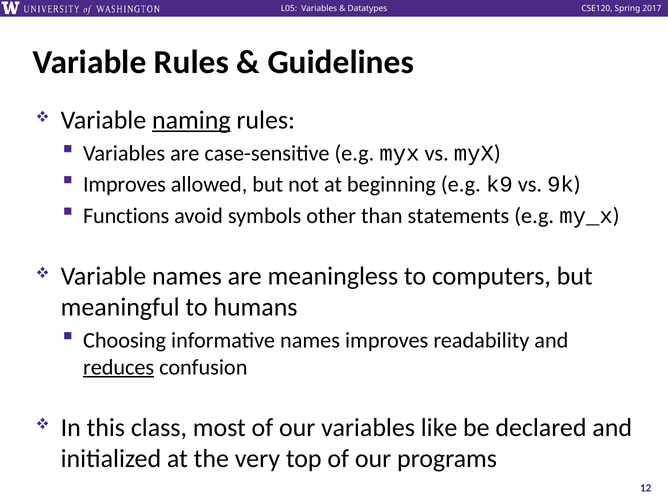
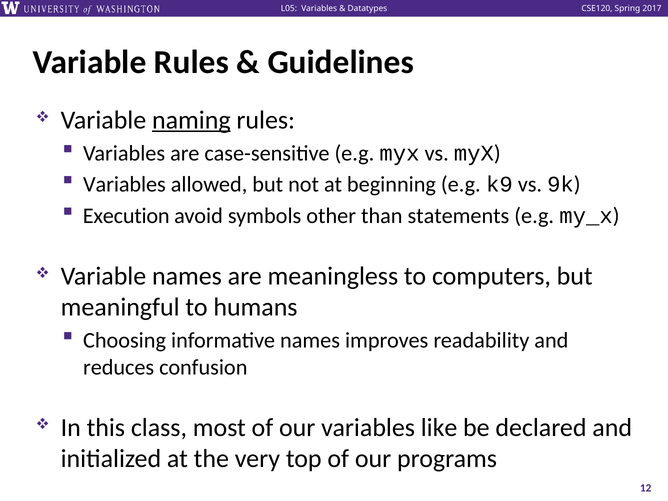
Improves: Improves -> Variables (124, 185)
Functions: Functions -> Execution (126, 216)
reduces underline: present -> none (119, 367)
